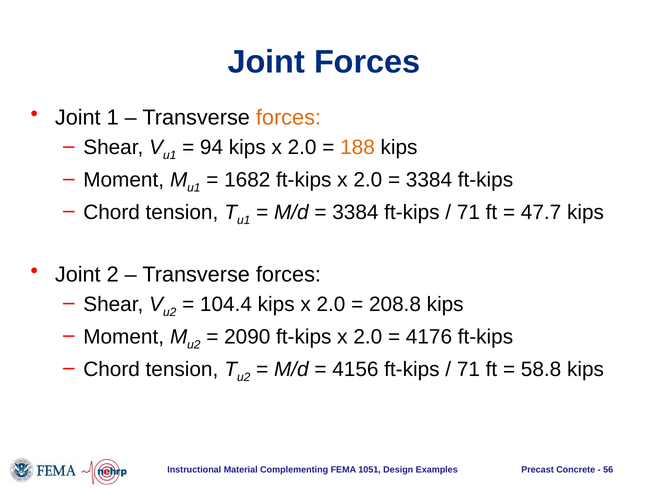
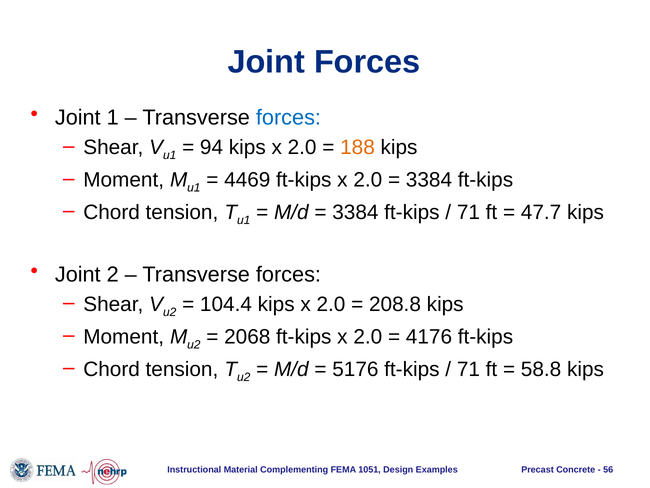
forces colour: orange -> blue (288, 118)
1682: 1682 -> 4469 (247, 180)
2090: 2090 -> 2068 (247, 336)
4156: 4156 -> 5176 (355, 369)
